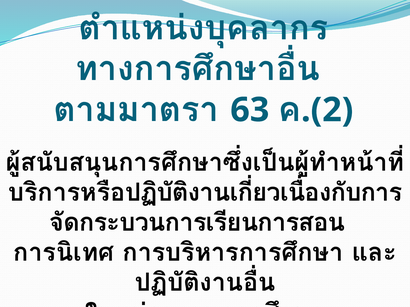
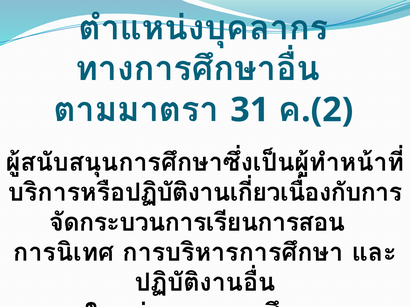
63: 63 -> 31 (250, 110)
